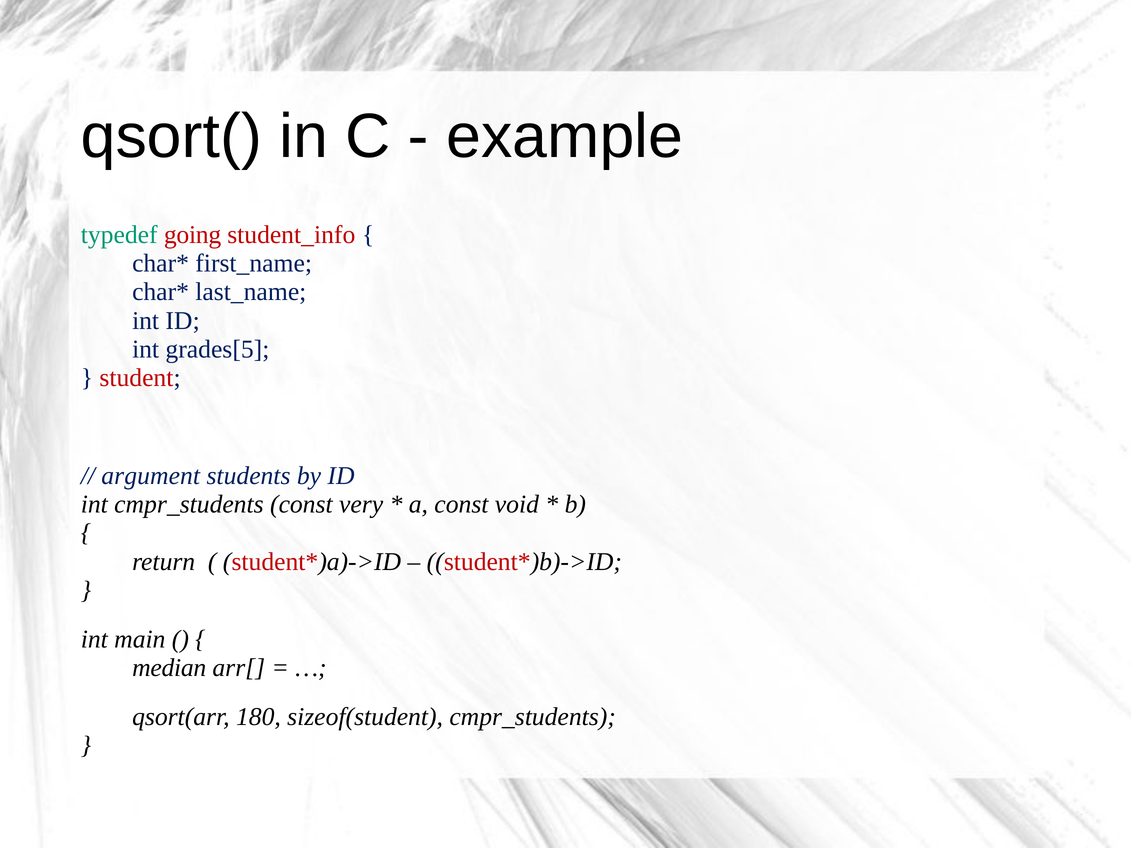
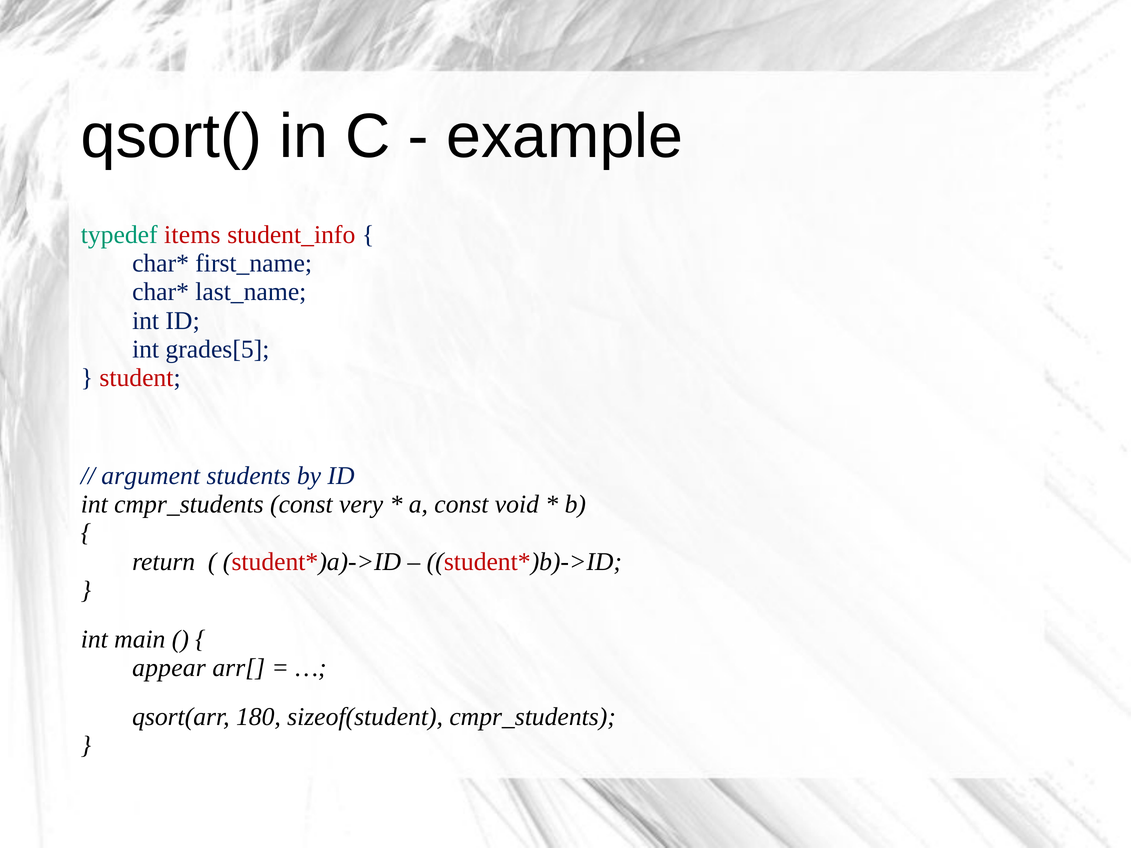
going: going -> items (192, 235)
median: median -> appear (169, 668)
